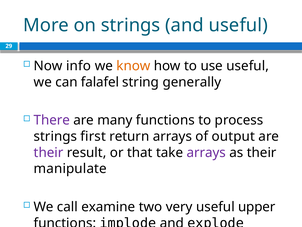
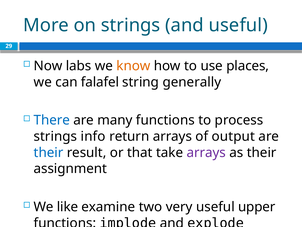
info: info -> labs (79, 66)
use useful: useful -> places (248, 66)
There colour: purple -> blue (52, 120)
first: first -> info (93, 136)
their colour: purple -> blue (49, 152)
manipulate: manipulate -> assignment (70, 168)
call: call -> like (68, 206)
